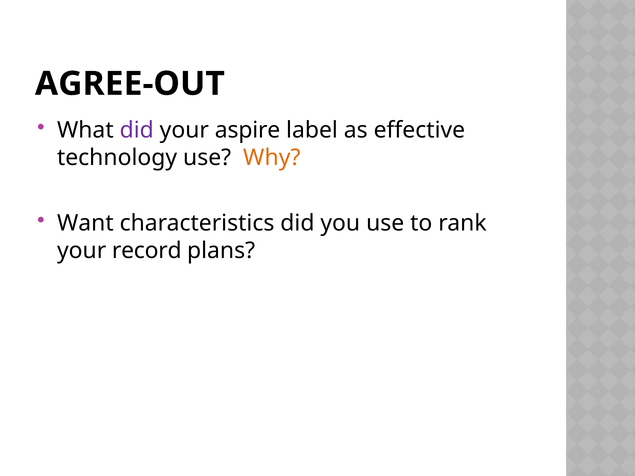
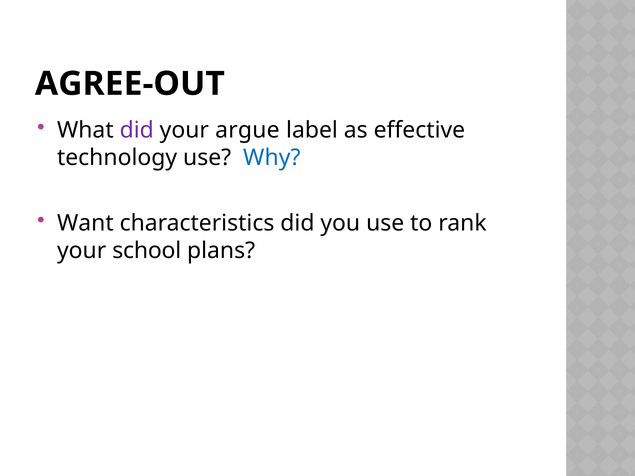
aspire: aspire -> argue (247, 130)
Why colour: orange -> blue (272, 158)
record: record -> school (147, 251)
